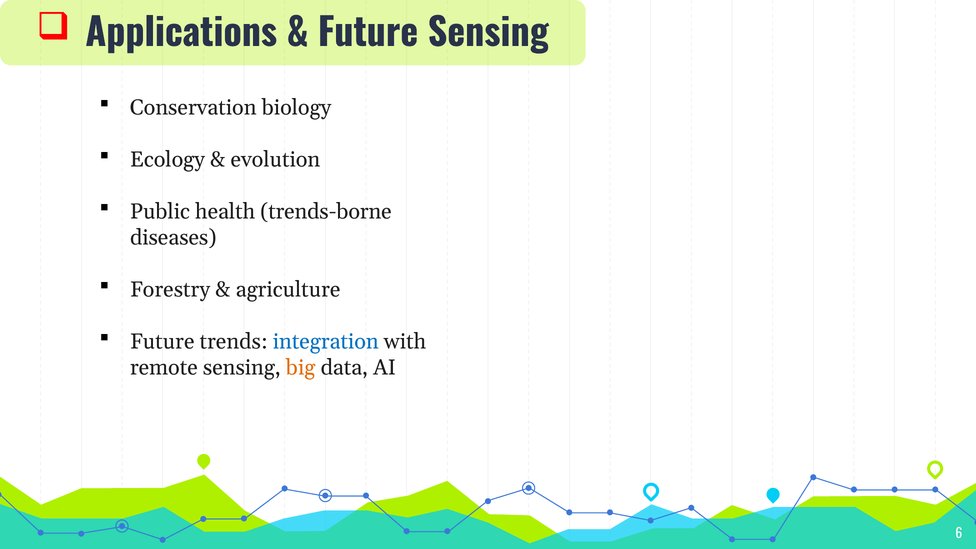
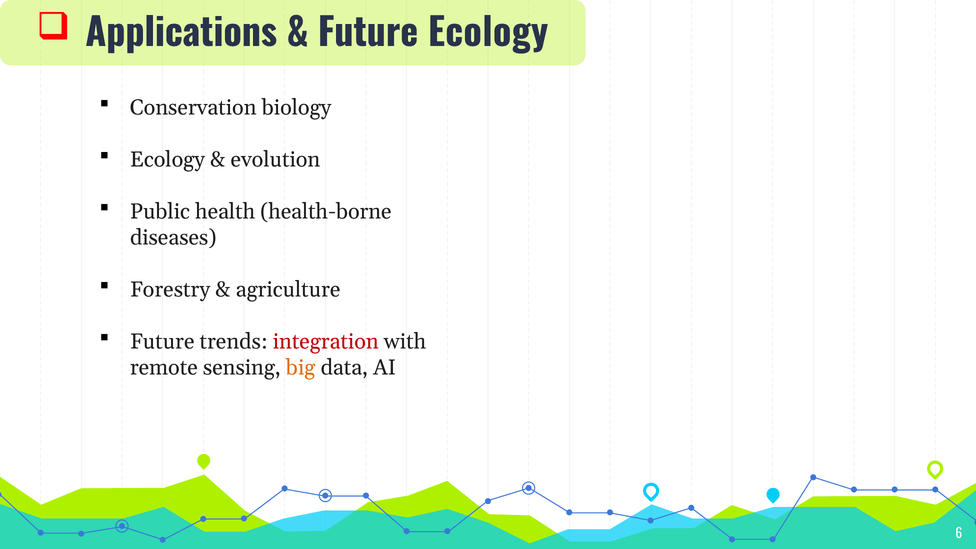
Future Sensing: Sensing -> Ecology (488, 33)
trends-borne: trends-borne -> health-borne (326, 212)
integration colour: blue -> red (326, 342)
